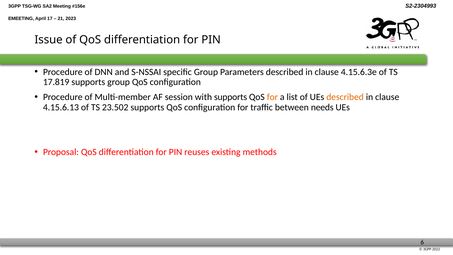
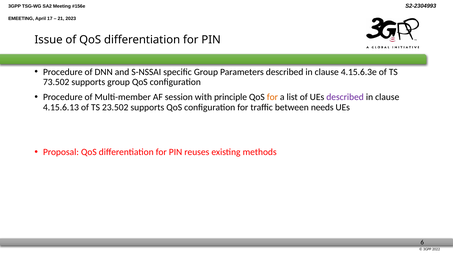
17.819: 17.819 -> 73.502 (56, 82)
with supports: supports -> principle (231, 97)
described colour: orange -> purple (345, 97)
